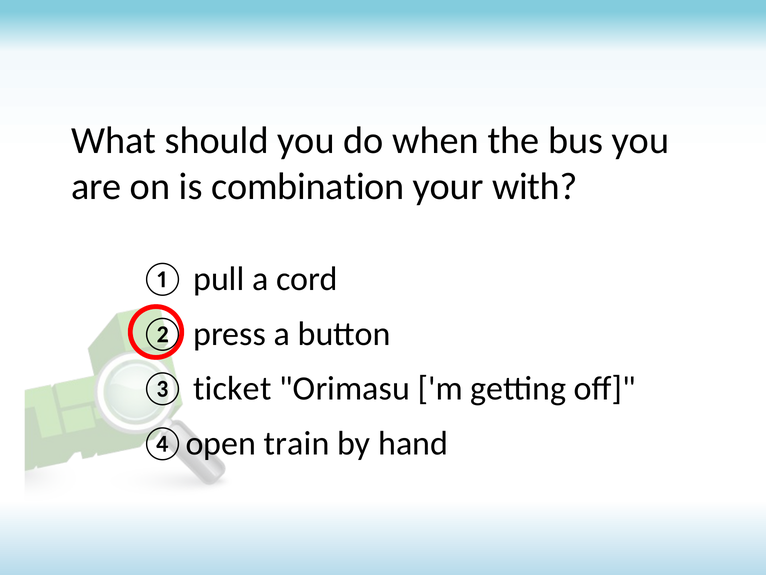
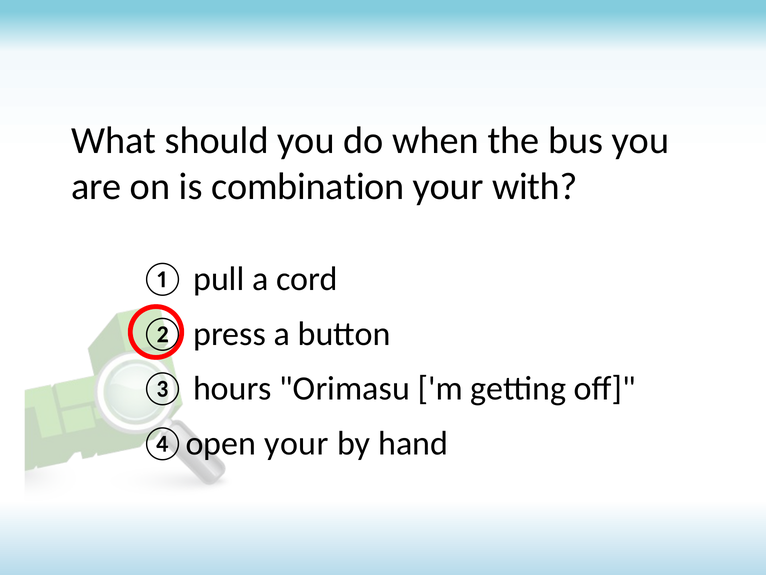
ticket: ticket -> hours (232, 388)
④open train: train -> your (297, 443)
